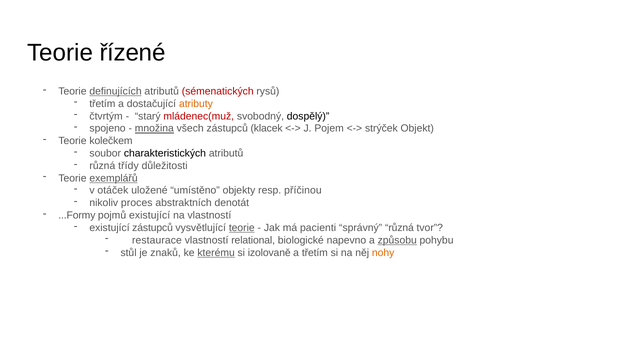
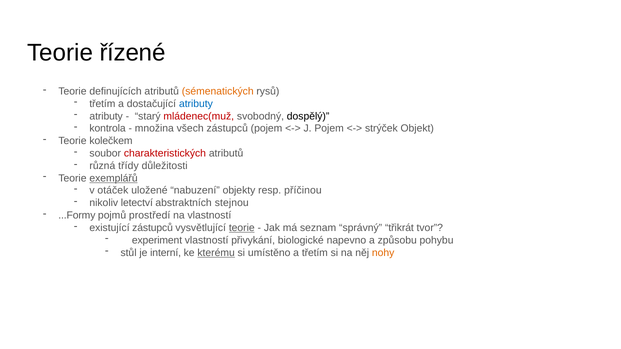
definujících underline: present -> none (116, 91)
sémenatických colour: red -> orange (218, 91)
atributy colour: orange -> blue (196, 104)
čtvrtým: čtvrtým -> atributy (106, 116)
spojeno: spojeno -> kontrola (108, 129)
množina underline: present -> none (154, 129)
zástupců klacek: klacek -> pojem (267, 129)
charakteristických colour: black -> red (165, 154)
umístěno: umístěno -> nabuzení (195, 191)
proces: proces -> letectví (137, 203)
denotát: denotát -> stejnou (232, 203)
pojmů existující: existující -> prostředí (150, 216)
pacienti: pacienti -> seznam (318, 228)
správný různá: různá -> třikrát (399, 228)
restaurace: restaurace -> experiment (157, 240)
relational: relational -> přivykání (253, 240)
způsobu underline: present -> none (397, 240)
znaků: znaků -> interní (166, 253)
izolovaně: izolovaně -> umístěno (269, 253)
